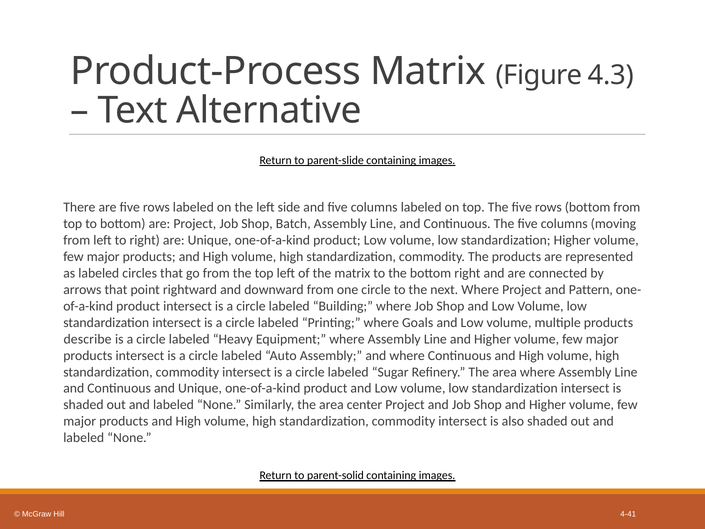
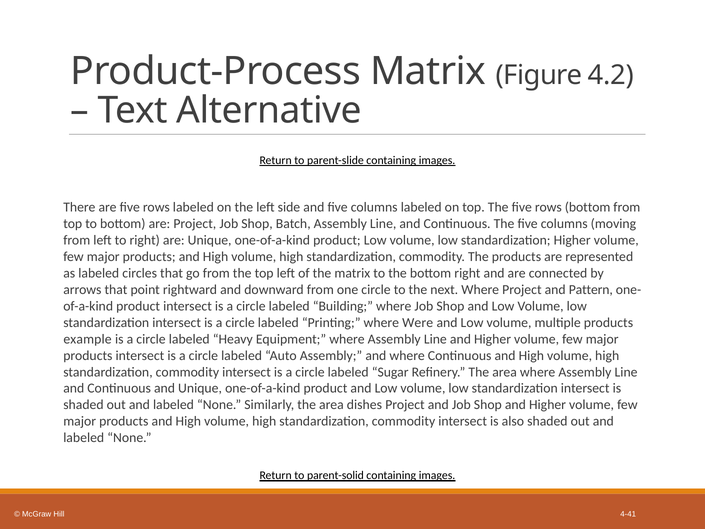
4.3: 4.3 -> 4.2 (611, 75)
Goals: Goals -> Were (418, 322)
describe: describe -> example (88, 339)
center: center -> dishes (364, 405)
